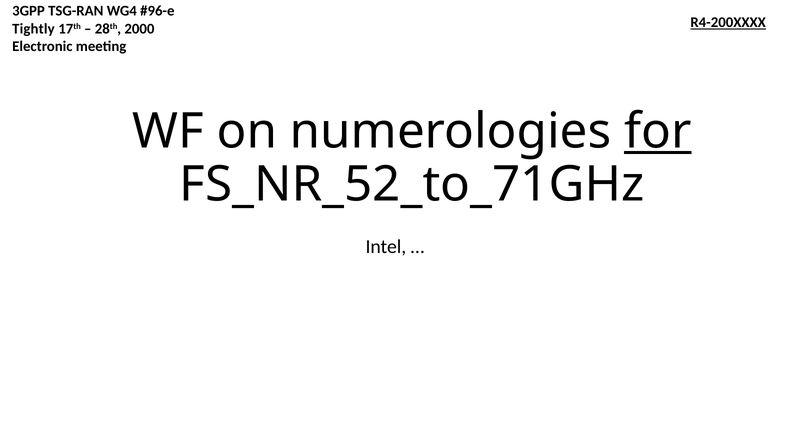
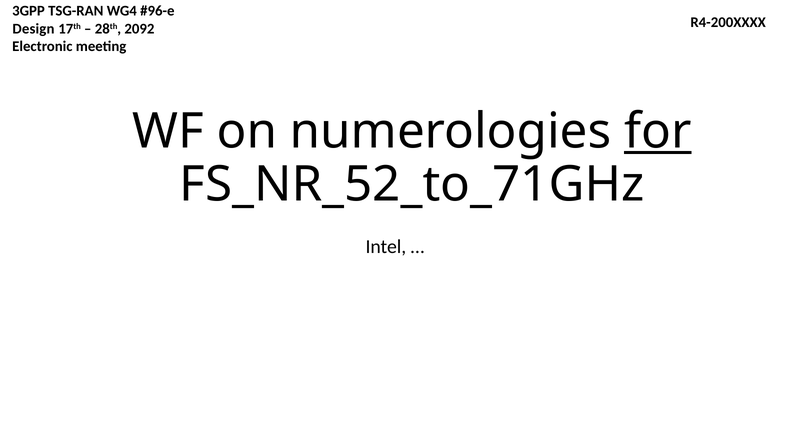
R4-200XXXX underline: present -> none (728, 23)
Tightly: Tightly -> Design (33, 29)
2000: 2000 -> 2092 (139, 29)
